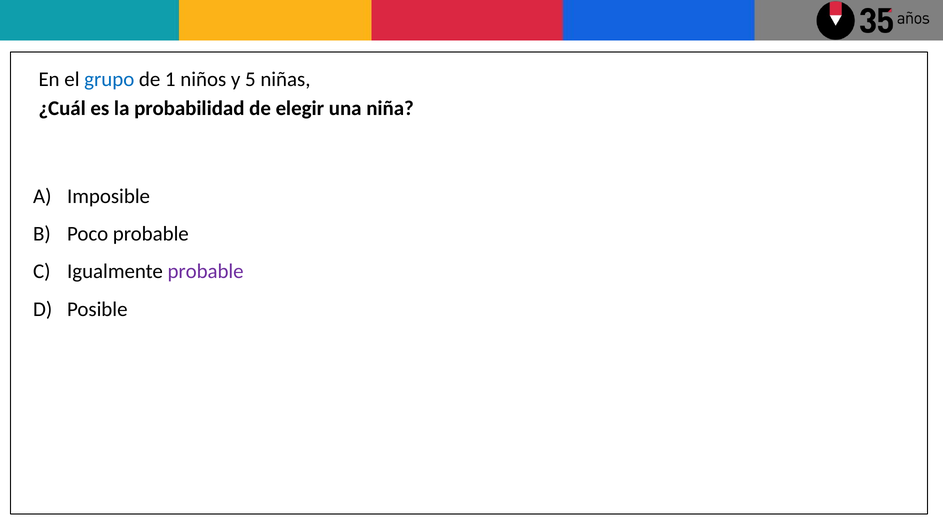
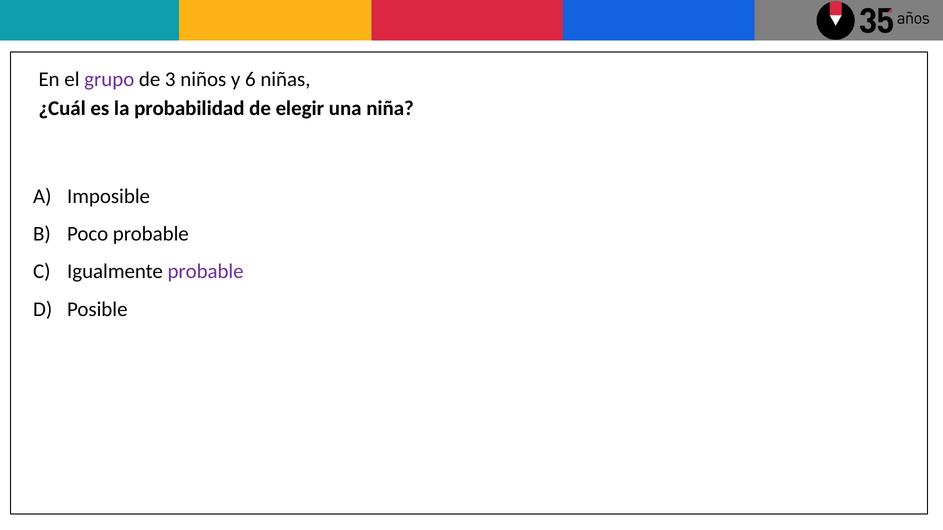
grupo colour: blue -> purple (109, 79)
1: 1 -> 3 (170, 79)
5: 5 -> 6 (250, 79)
